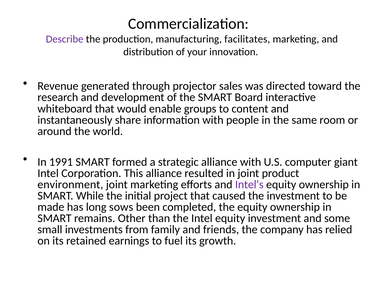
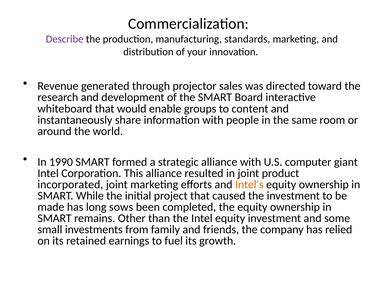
facilitates: facilitates -> standards (247, 39)
1991: 1991 -> 1990 (61, 162)
environment: environment -> incorporated (70, 184)
Intel's colour: purple -> orange (249, 184)
